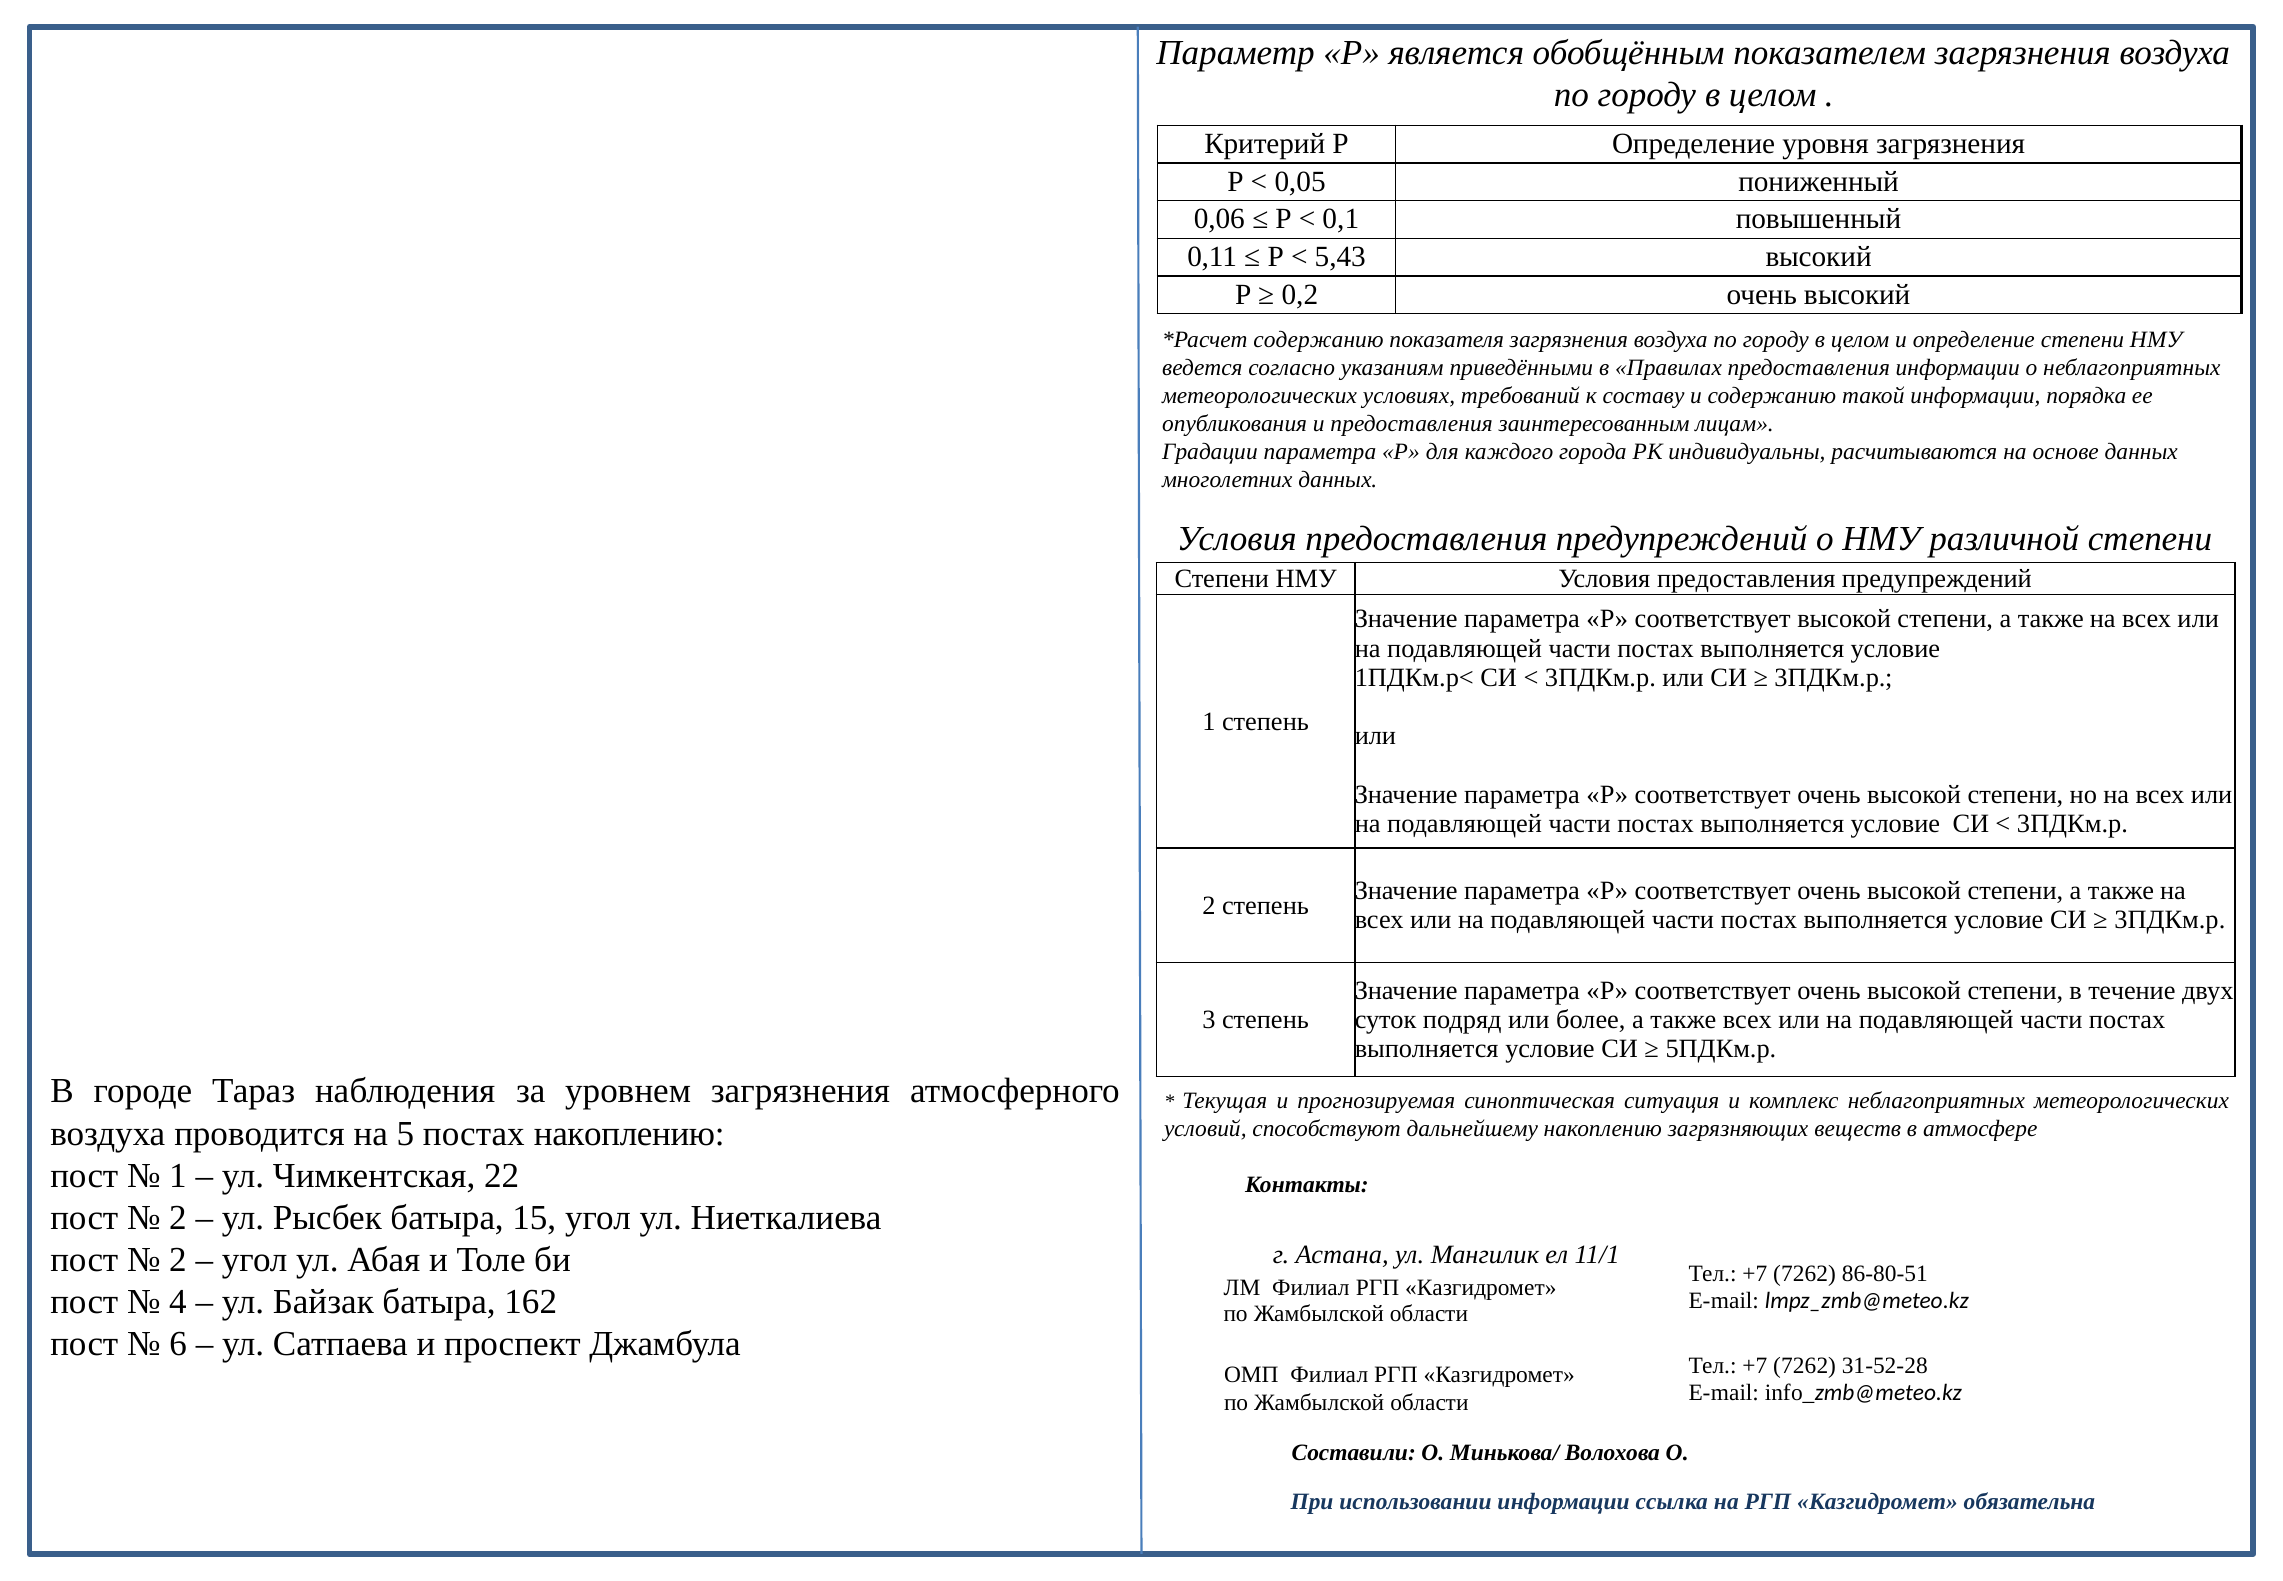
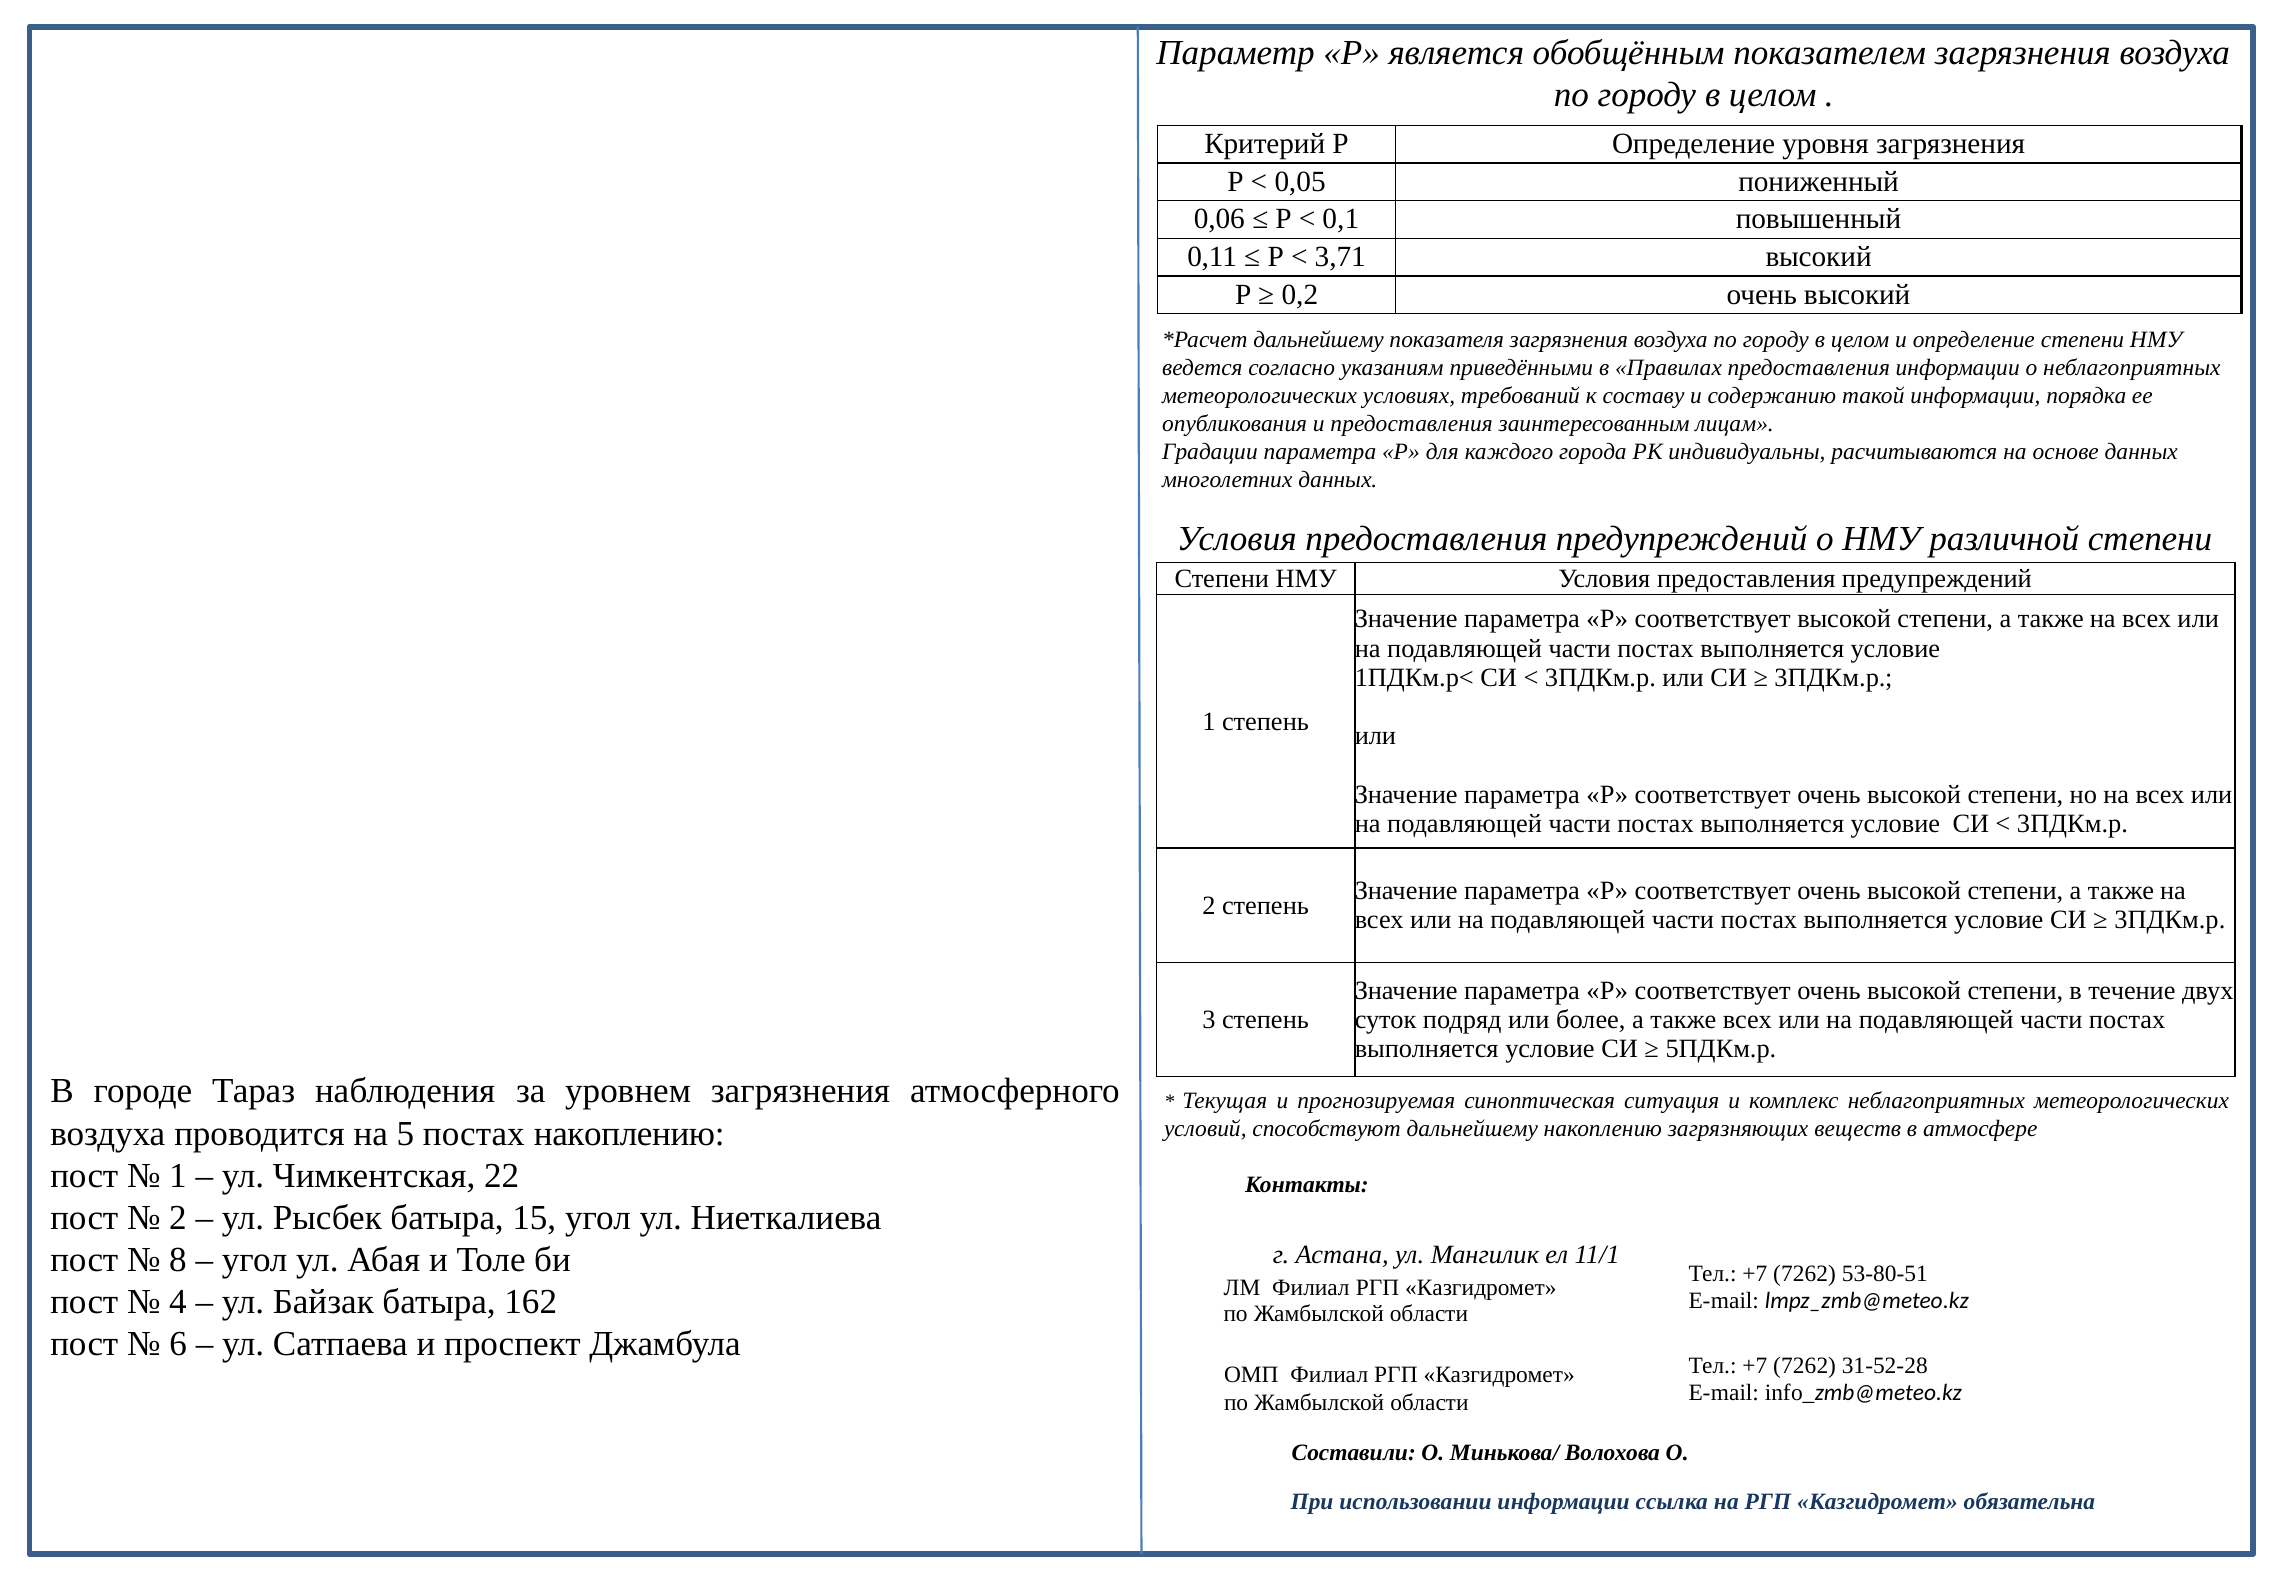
5,43: 5,43 -> 3,71 (1340, 257)
содержанию: содержанию -> дальнейшему (1319, 339)
2: 2 -> 8 (178, 1260)
86-80-51: 86-80-51 -> 53-80-51 (1885, 1273)
